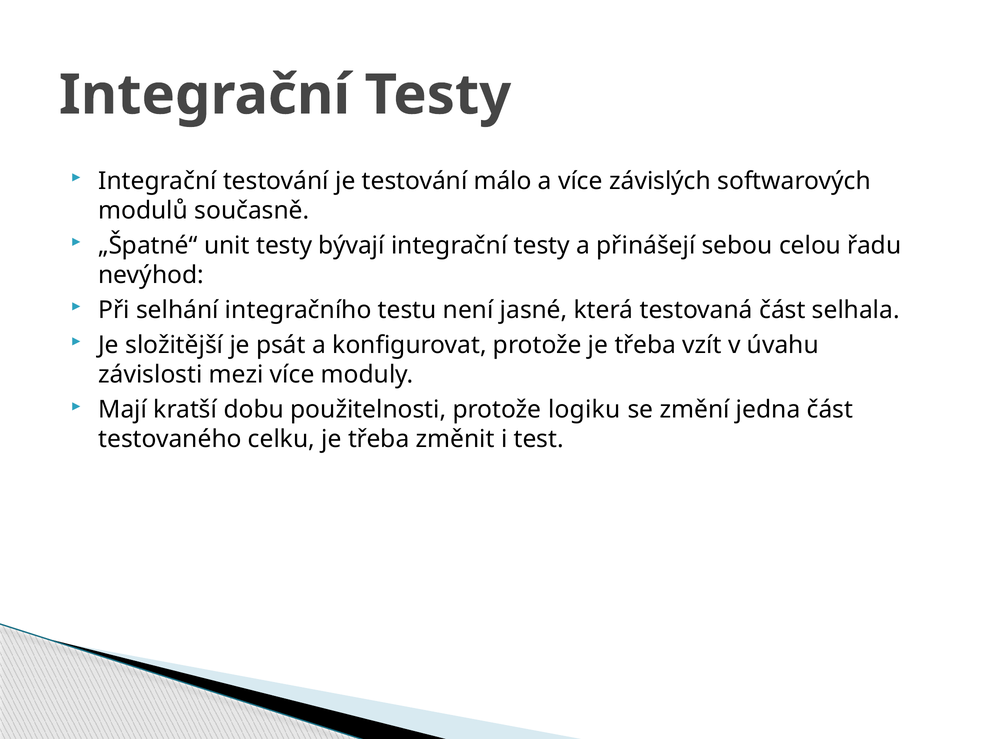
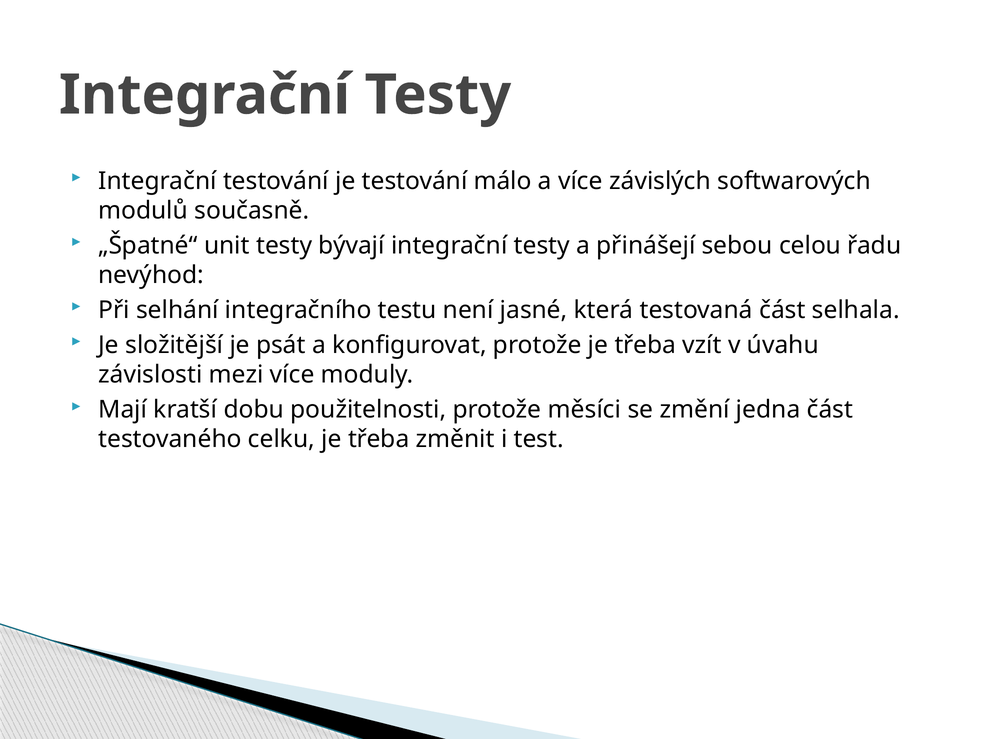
logiku: logiku -> měsíci (584, 410)
